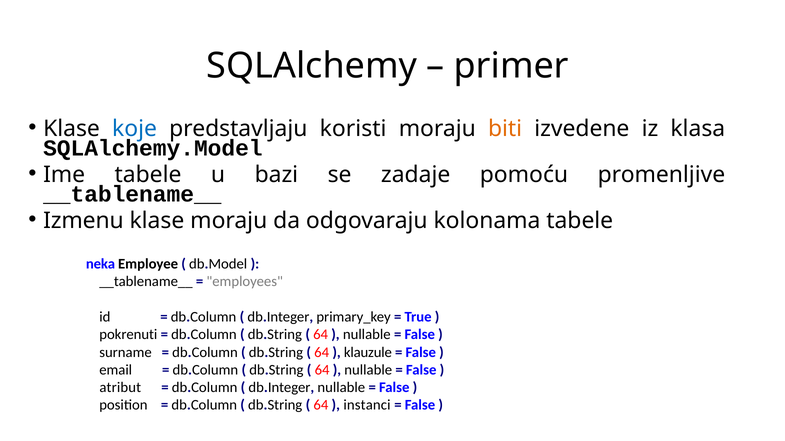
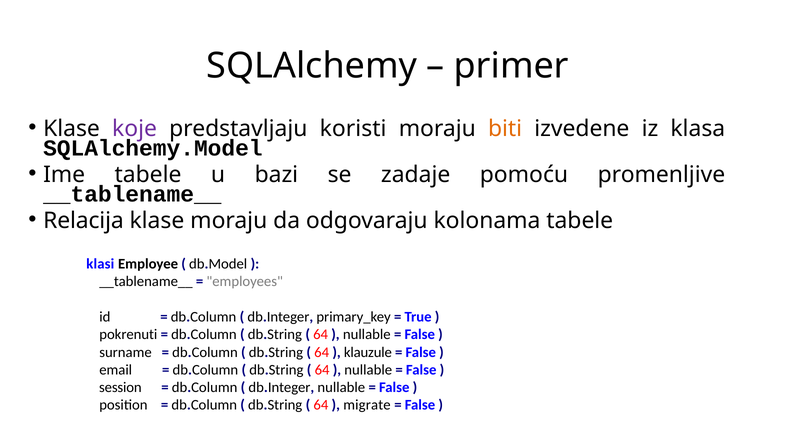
koje colour: blue -> purple (135, 129)
Izmenu: Izmenu -> Relacija (83, 221)
neka: neka -> klasi (100, 264)
atribut: atribut -> session (120, 388)
instanci: instanci -> migrate (367, 406)
